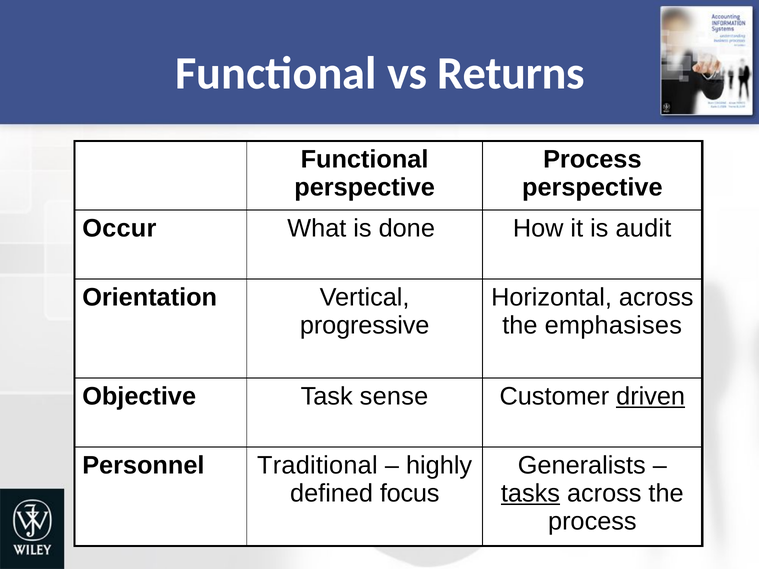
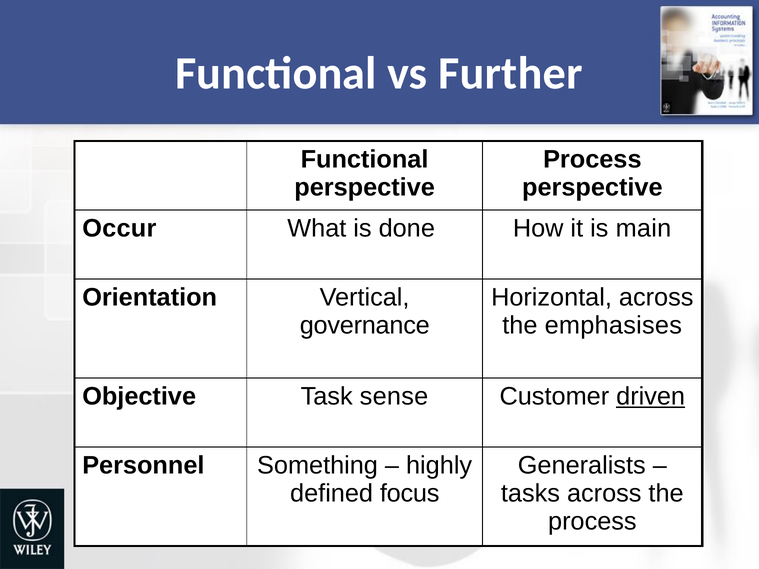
Returns: Returns -> Further (510, 73)
audit: audit -> main (643, 228)
progressive: progressive -> governance (365, 326)
Traditional: Traditional -> Something (318, 465)
tasks underline: present -> none (530, 494)
